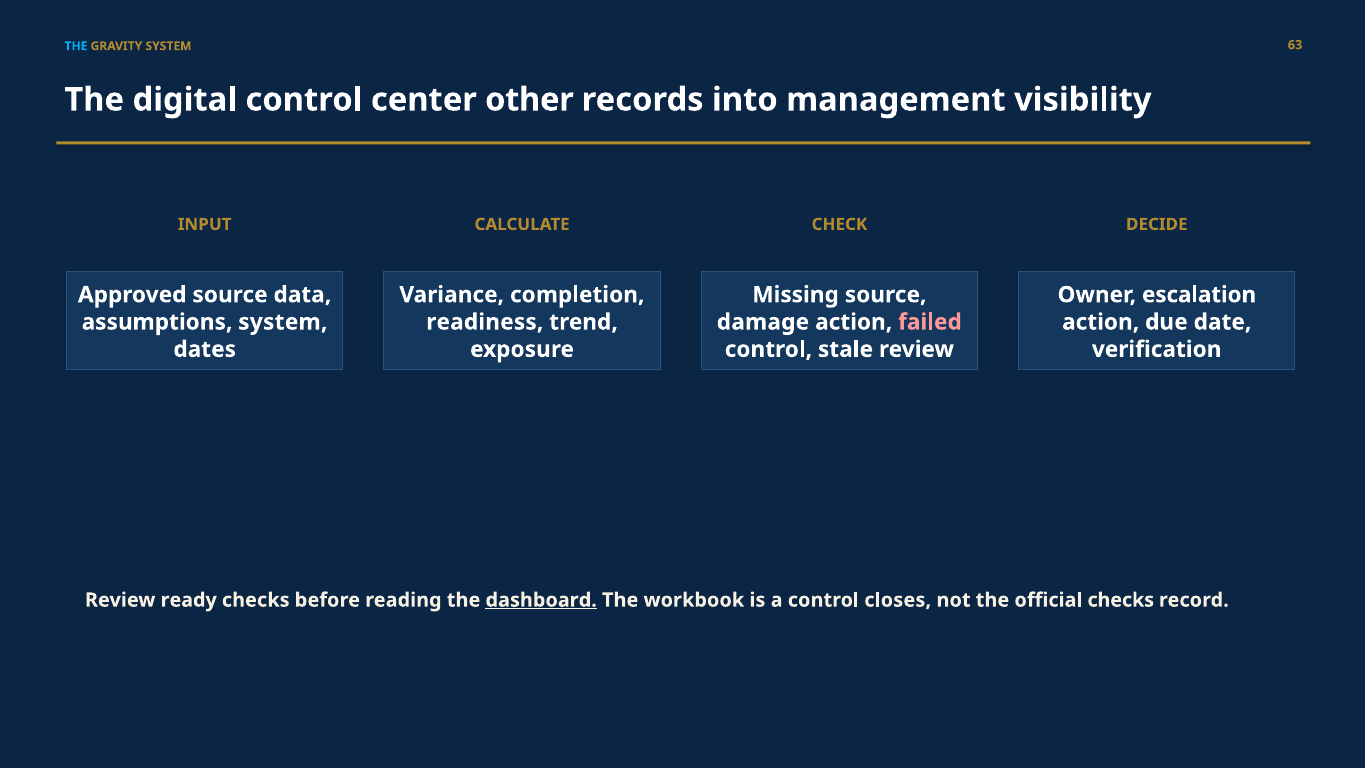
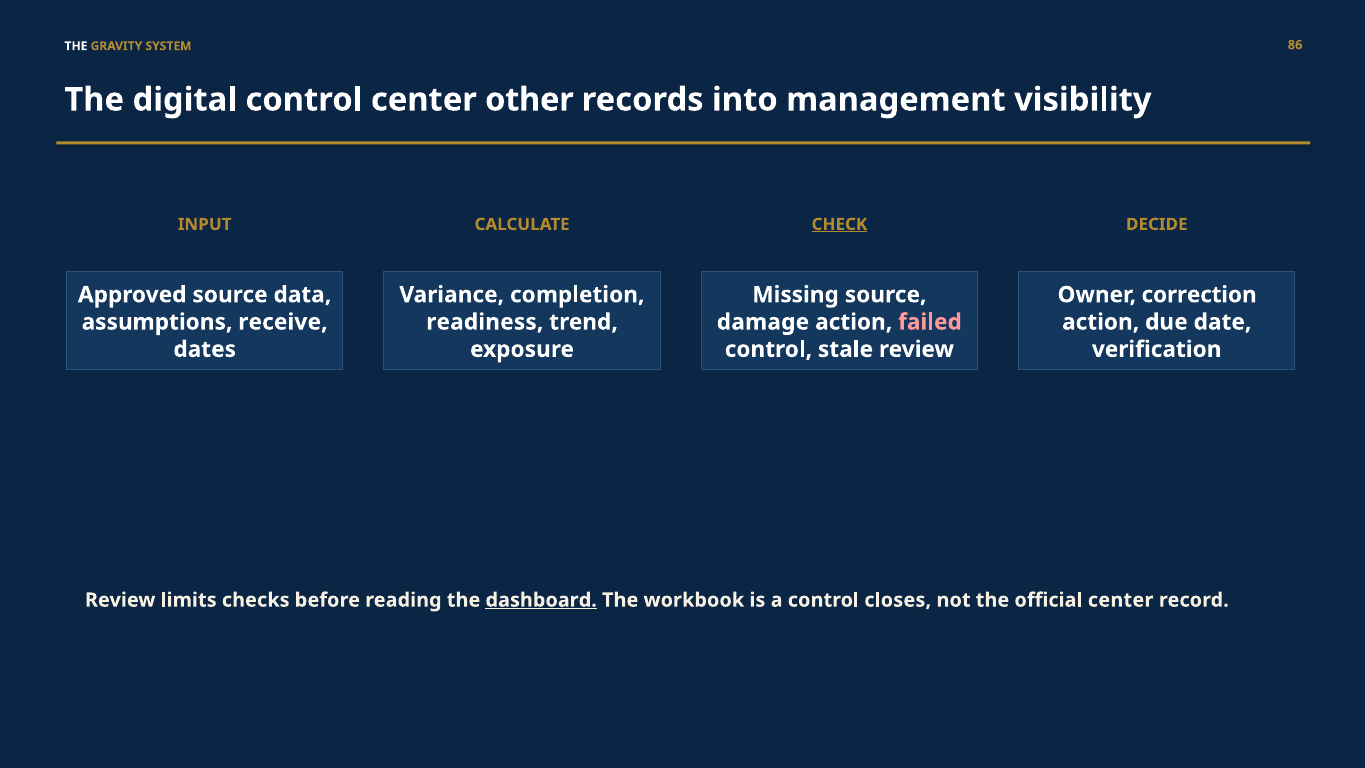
THE colour: light blue -> white (76, 46)
63: 63 -> 86 (1295, 45)
CHECK underline: none -> present (839, 224)
escalation: escalation -> correction (1199, 295)
assumptions system: system -> receive (283, 322)
ready: ready -> limits (189, 600)
official checks: checks -> center (1121, 600)
